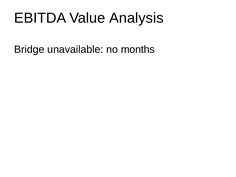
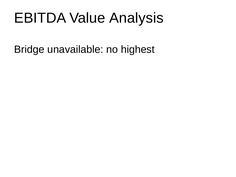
months: months -> highest (138, 49)
